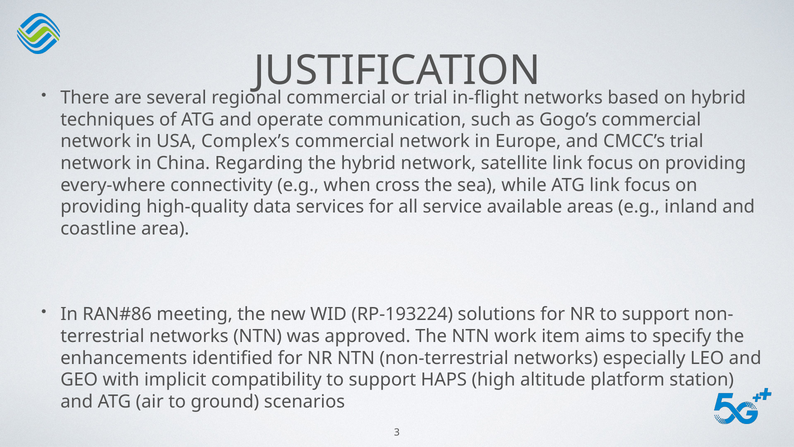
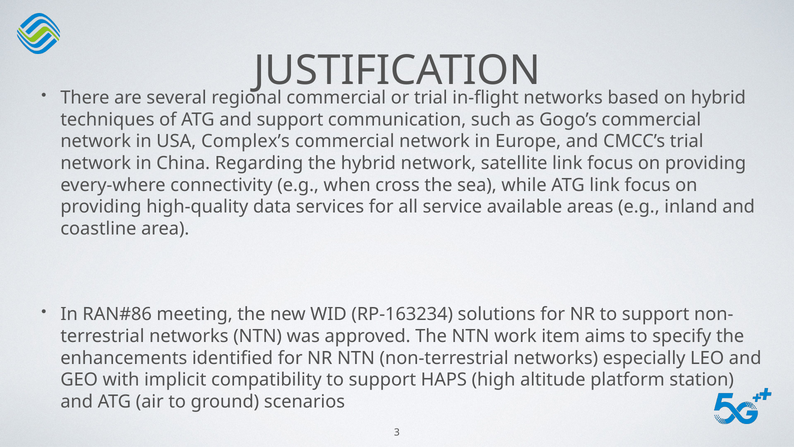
and operate: operate -> support (290, 120)
RP-193224: RP-193224 -> RP-163234 (402, 314)
